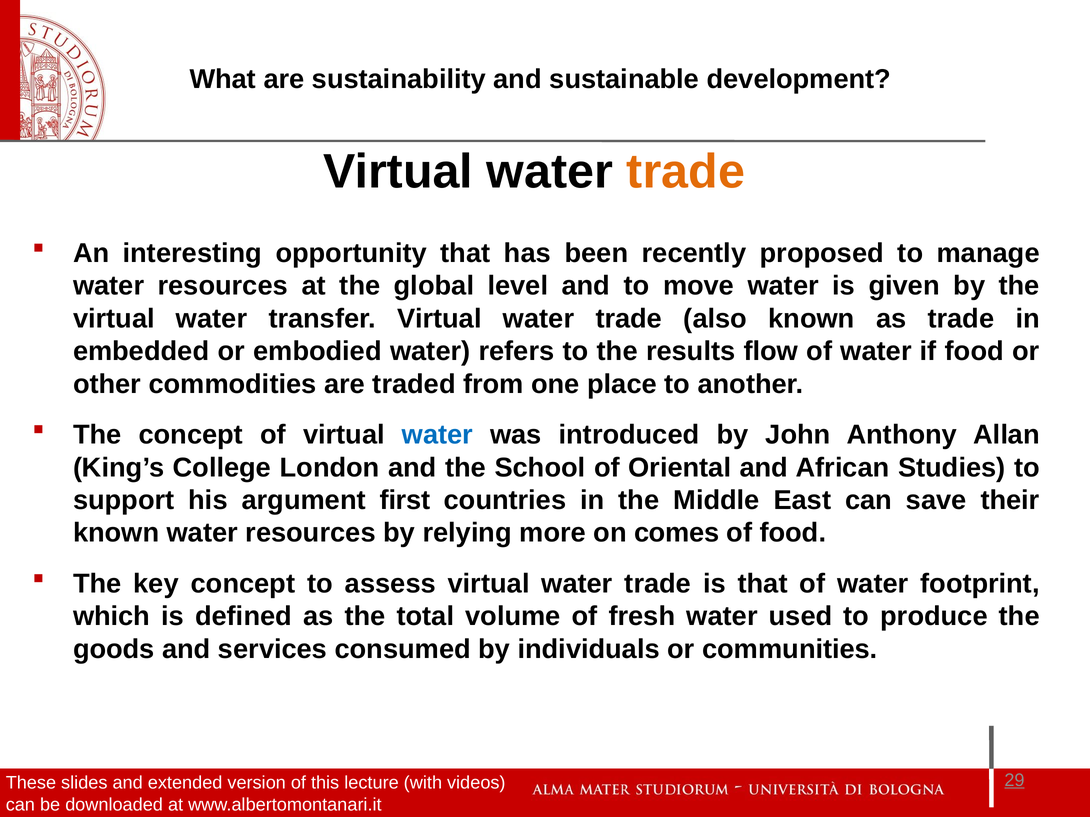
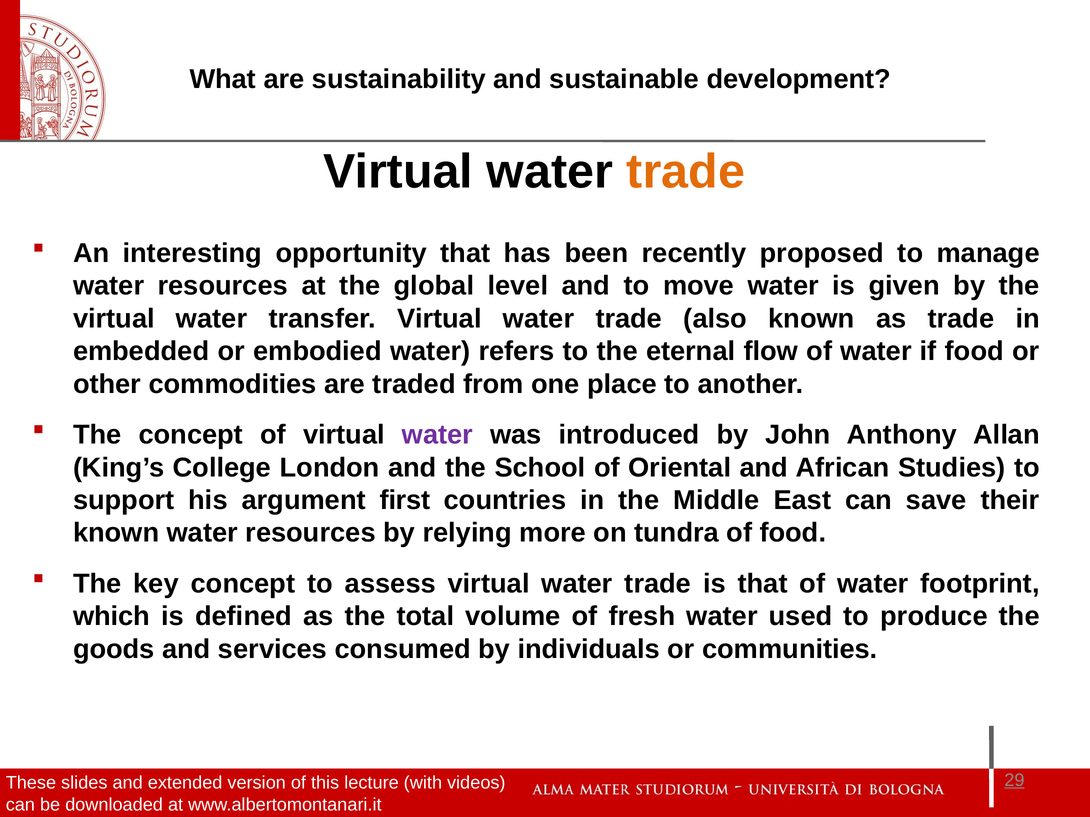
results: results -> eternal (691, 352)
water colour: blue -> purple (437, 435)
comes: comes -> tundra (677, 533)
